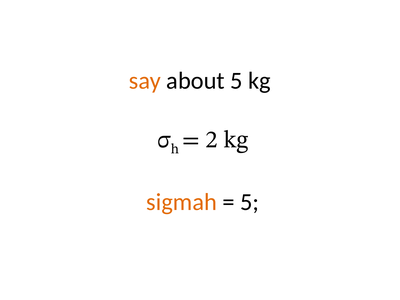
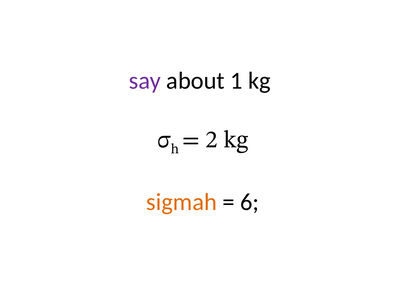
say colour: orange -> purple (145, 81)
about 5: 5 -> 1 (236, 81)
5: 5 -> 6 (250, 202)
